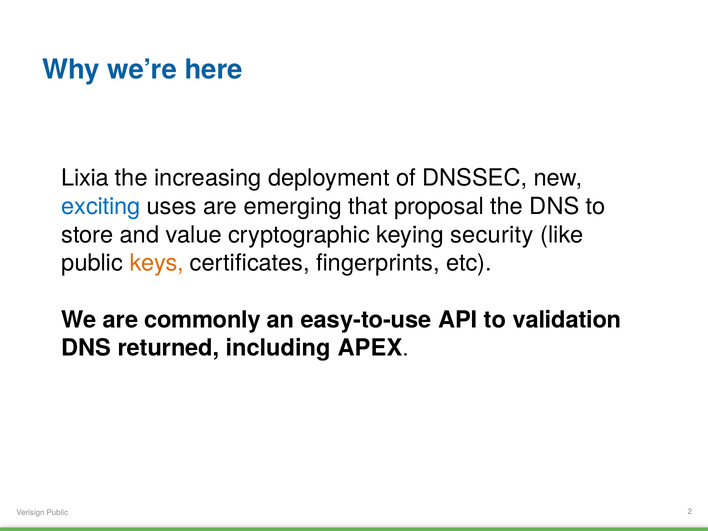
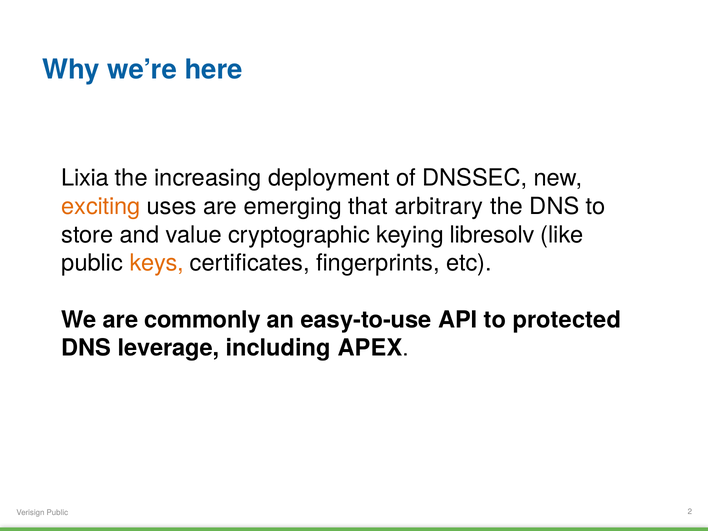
exciting colour: blue -> orange (101, 206)
proposal: proposal -> arbitrary (439, 206)
security: security -> libresolv (492, 235)
validation: validation -> protected (567, 320)
returned: returned -> leverage (168, 348)
